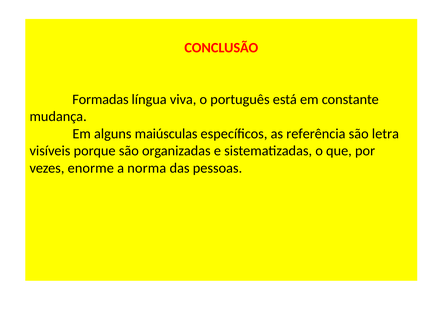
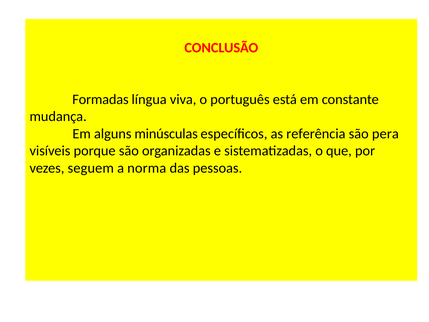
maiúsculas: maiúsculas -> minúsculas (166, 134)
letra: letra -> pera (385, 134)
enorme: enorme -> seguem (91, 168)
